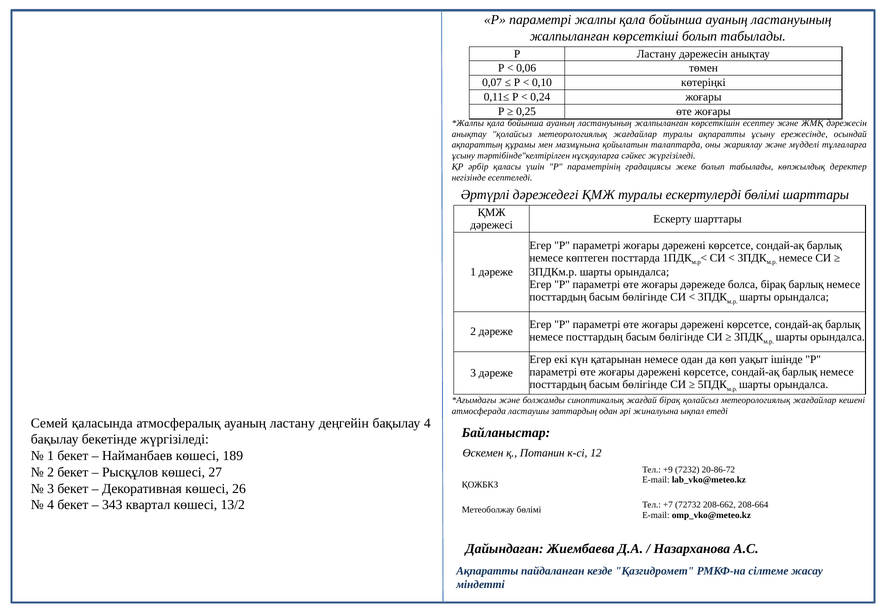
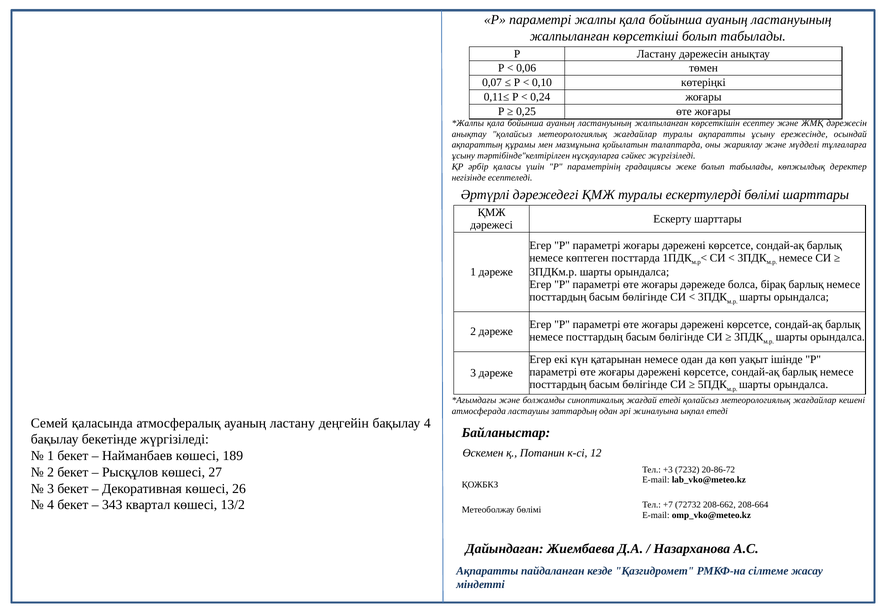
жағдай бірақ: бірақ -> етеді (670, 400)
+9: +9 -> +3 (668, 470)
